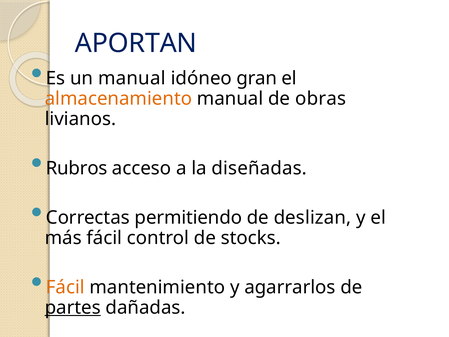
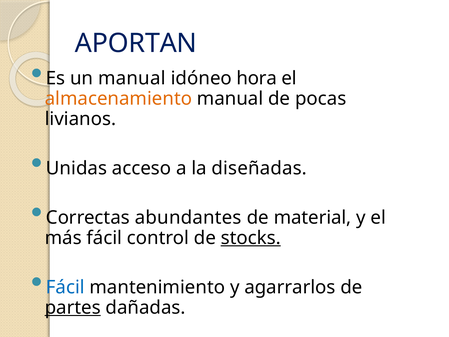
gran: gran -> hora (257, 78)
obras: obras -> pocas (321, 99)
Rubros: Rubros -> Unidas (76, 168)
permitiendo: permitiendo -> abundantes (188, 217)
deslizan: deslizan -> material (313, 217)
stocks underline: none -> present (251, 238)
Fácil colour: orange -> blue (65, 287)
